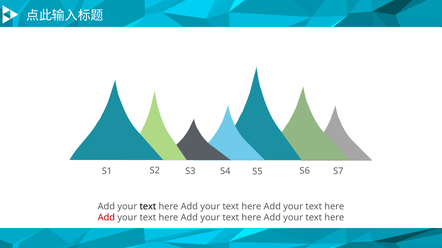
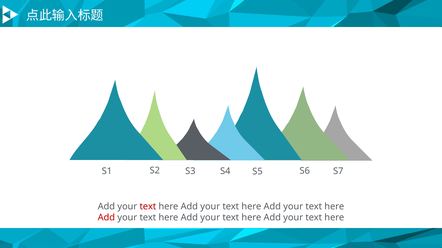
text colour: black -> red (148, 207)
